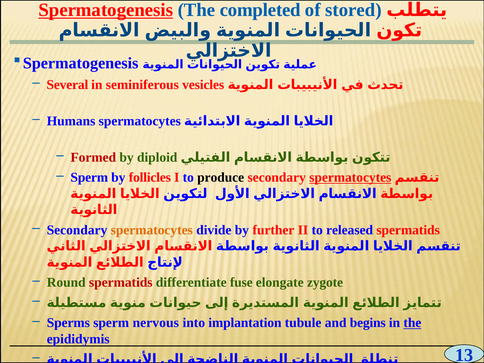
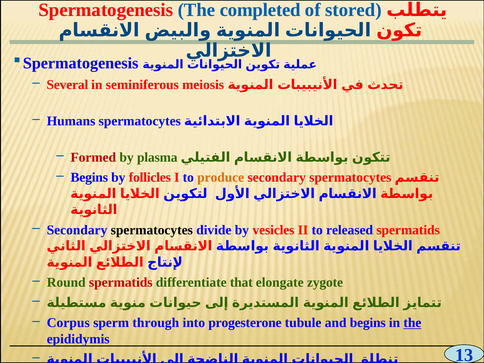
Spermatogenesis underline: present -> none (106, 10)
vesicles: vesicles -> meiosis (203, 85)
diploid: diploid -> plasma (157, 157)
Sperm: Sperm -> Begins (89, 178)
produce colour: black -> orange (221, 178)
spermatocytes underline: present -> none (350, 178)
spermatocytes colour: orange -> black (152, 230)
further: further -> vesicles (274, 230)
fuse: fuse -> that (241, 282)
Sperms: Sperms -> Corpus (68, 323)
nervous: nervous -> through (156, 323)
implantation: implantation -> progesterone (245, 323)
